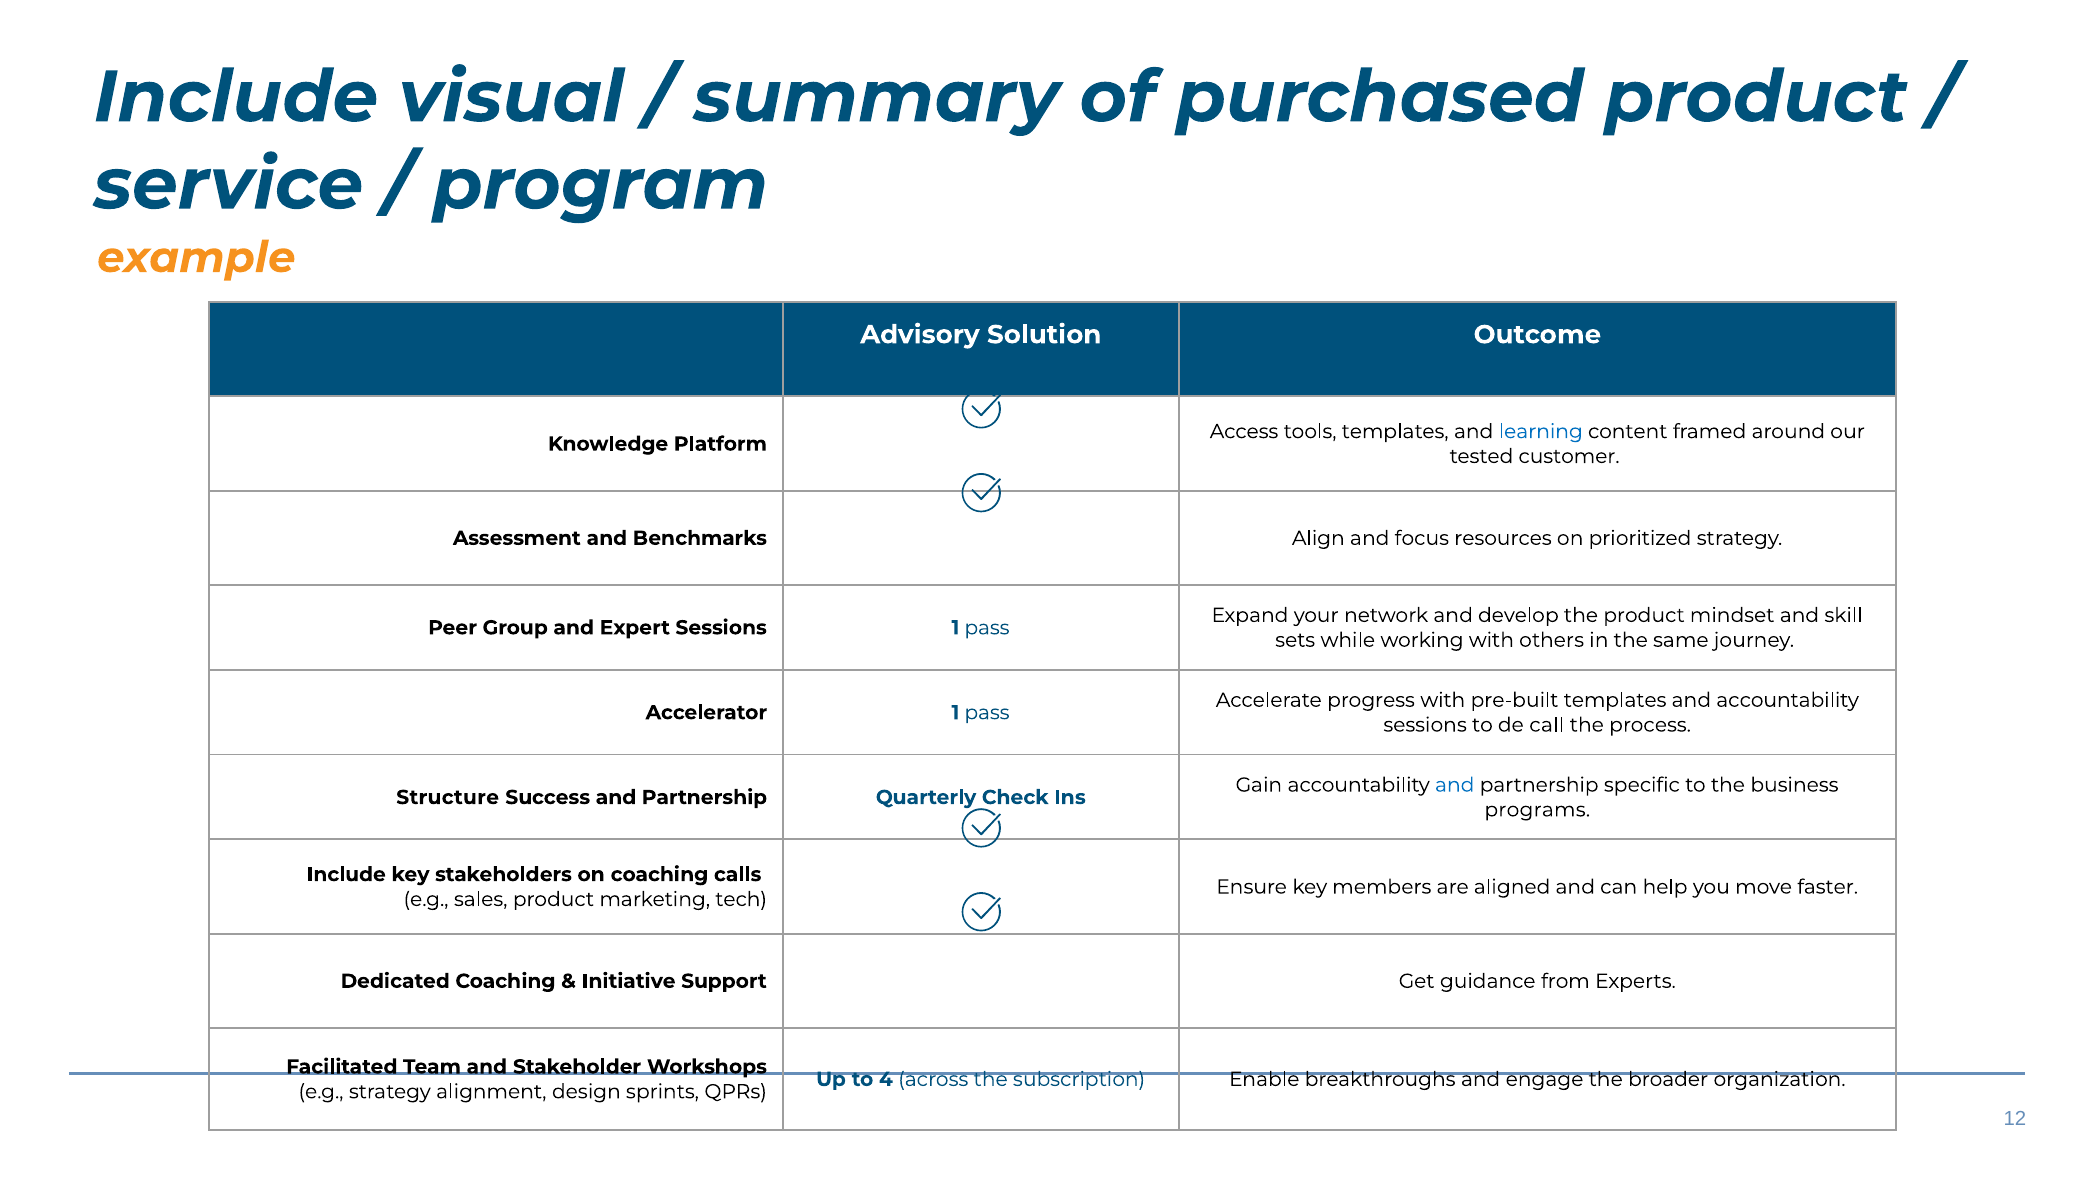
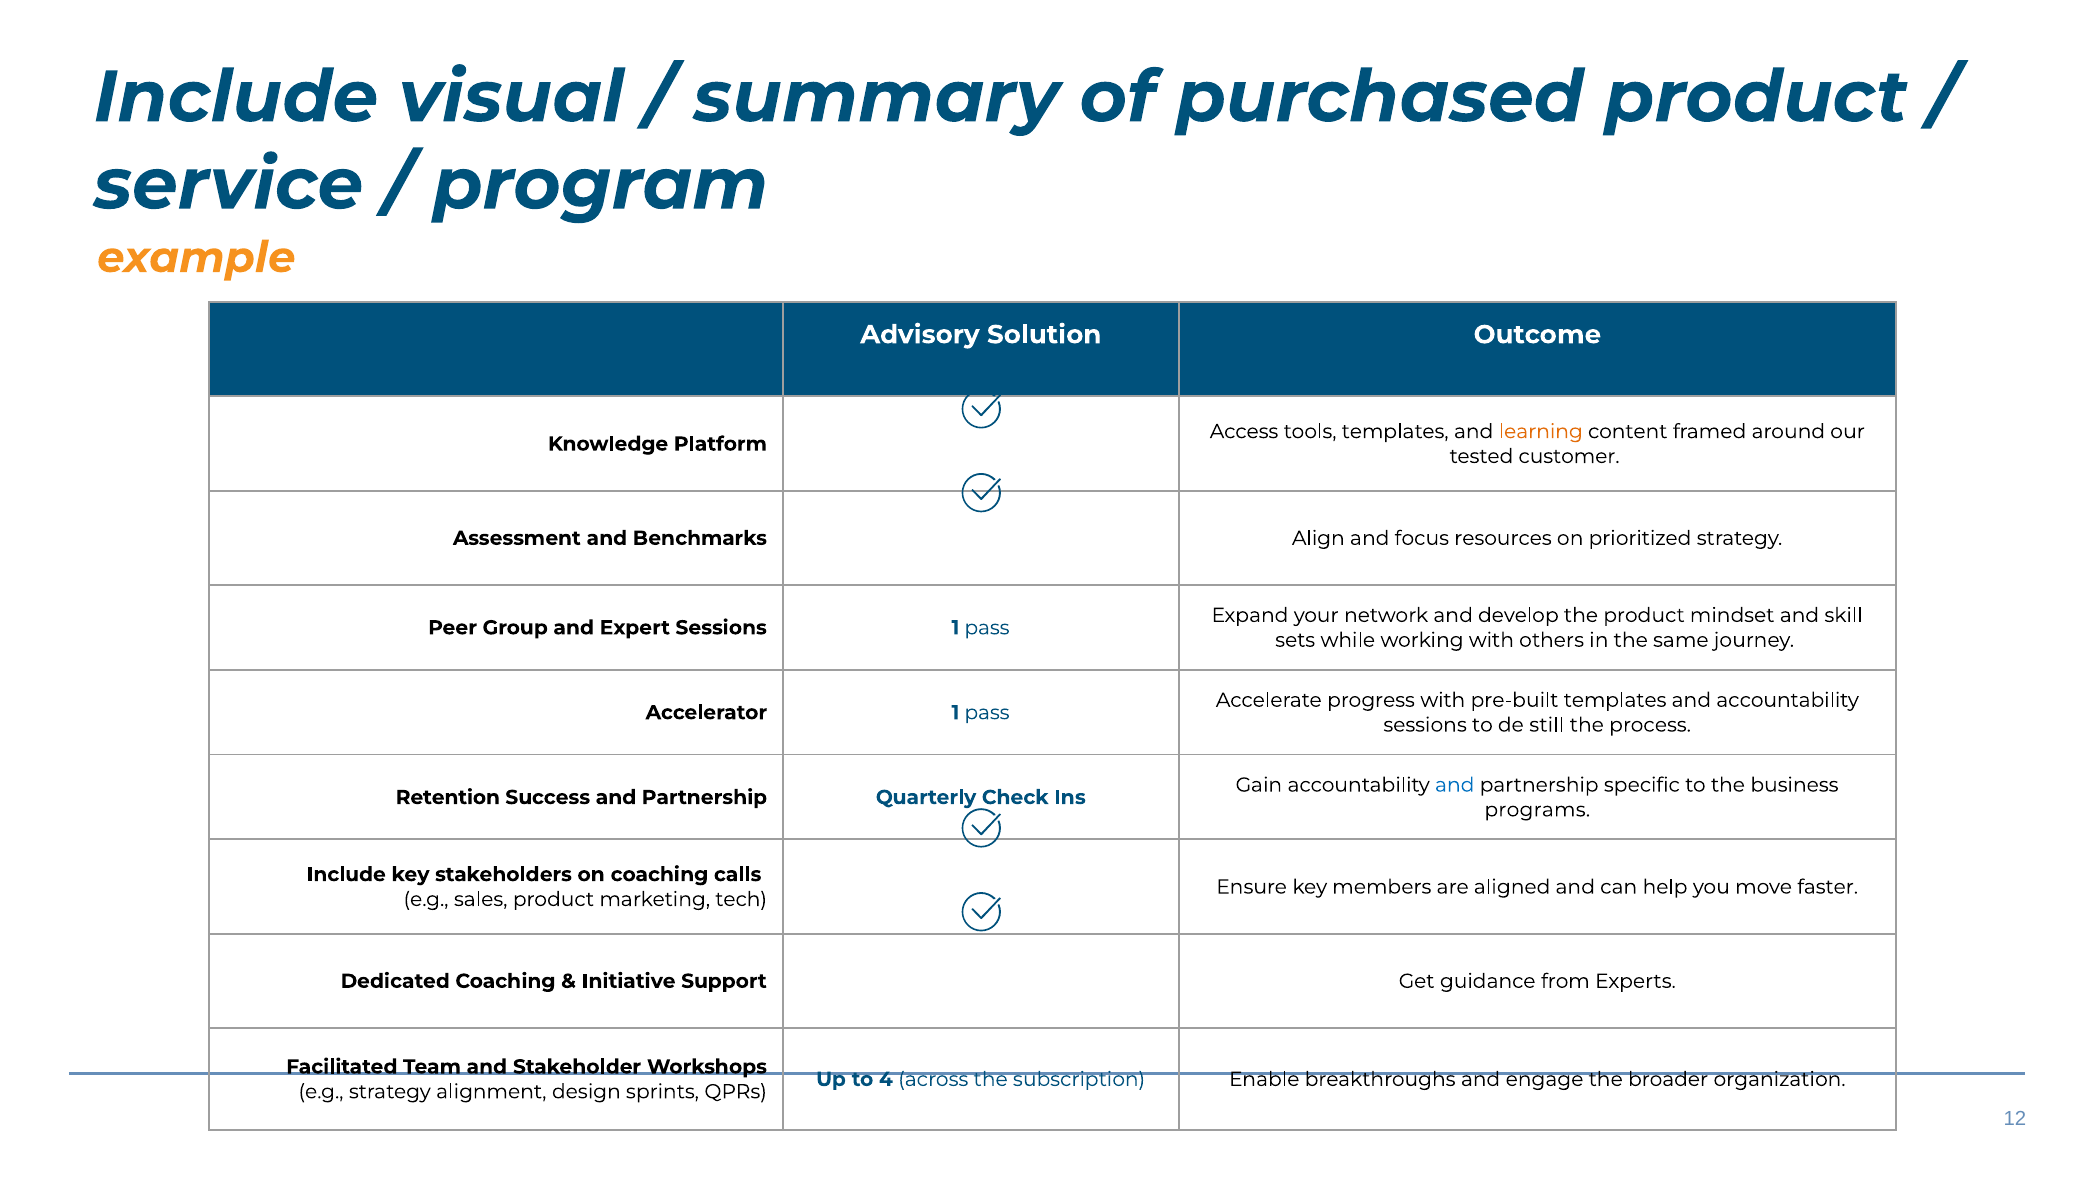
learning colour: blue -> orange (1541, 431)
call: call -> still (1547, 725)
Structure: Structure -> Retention (448, 797)
